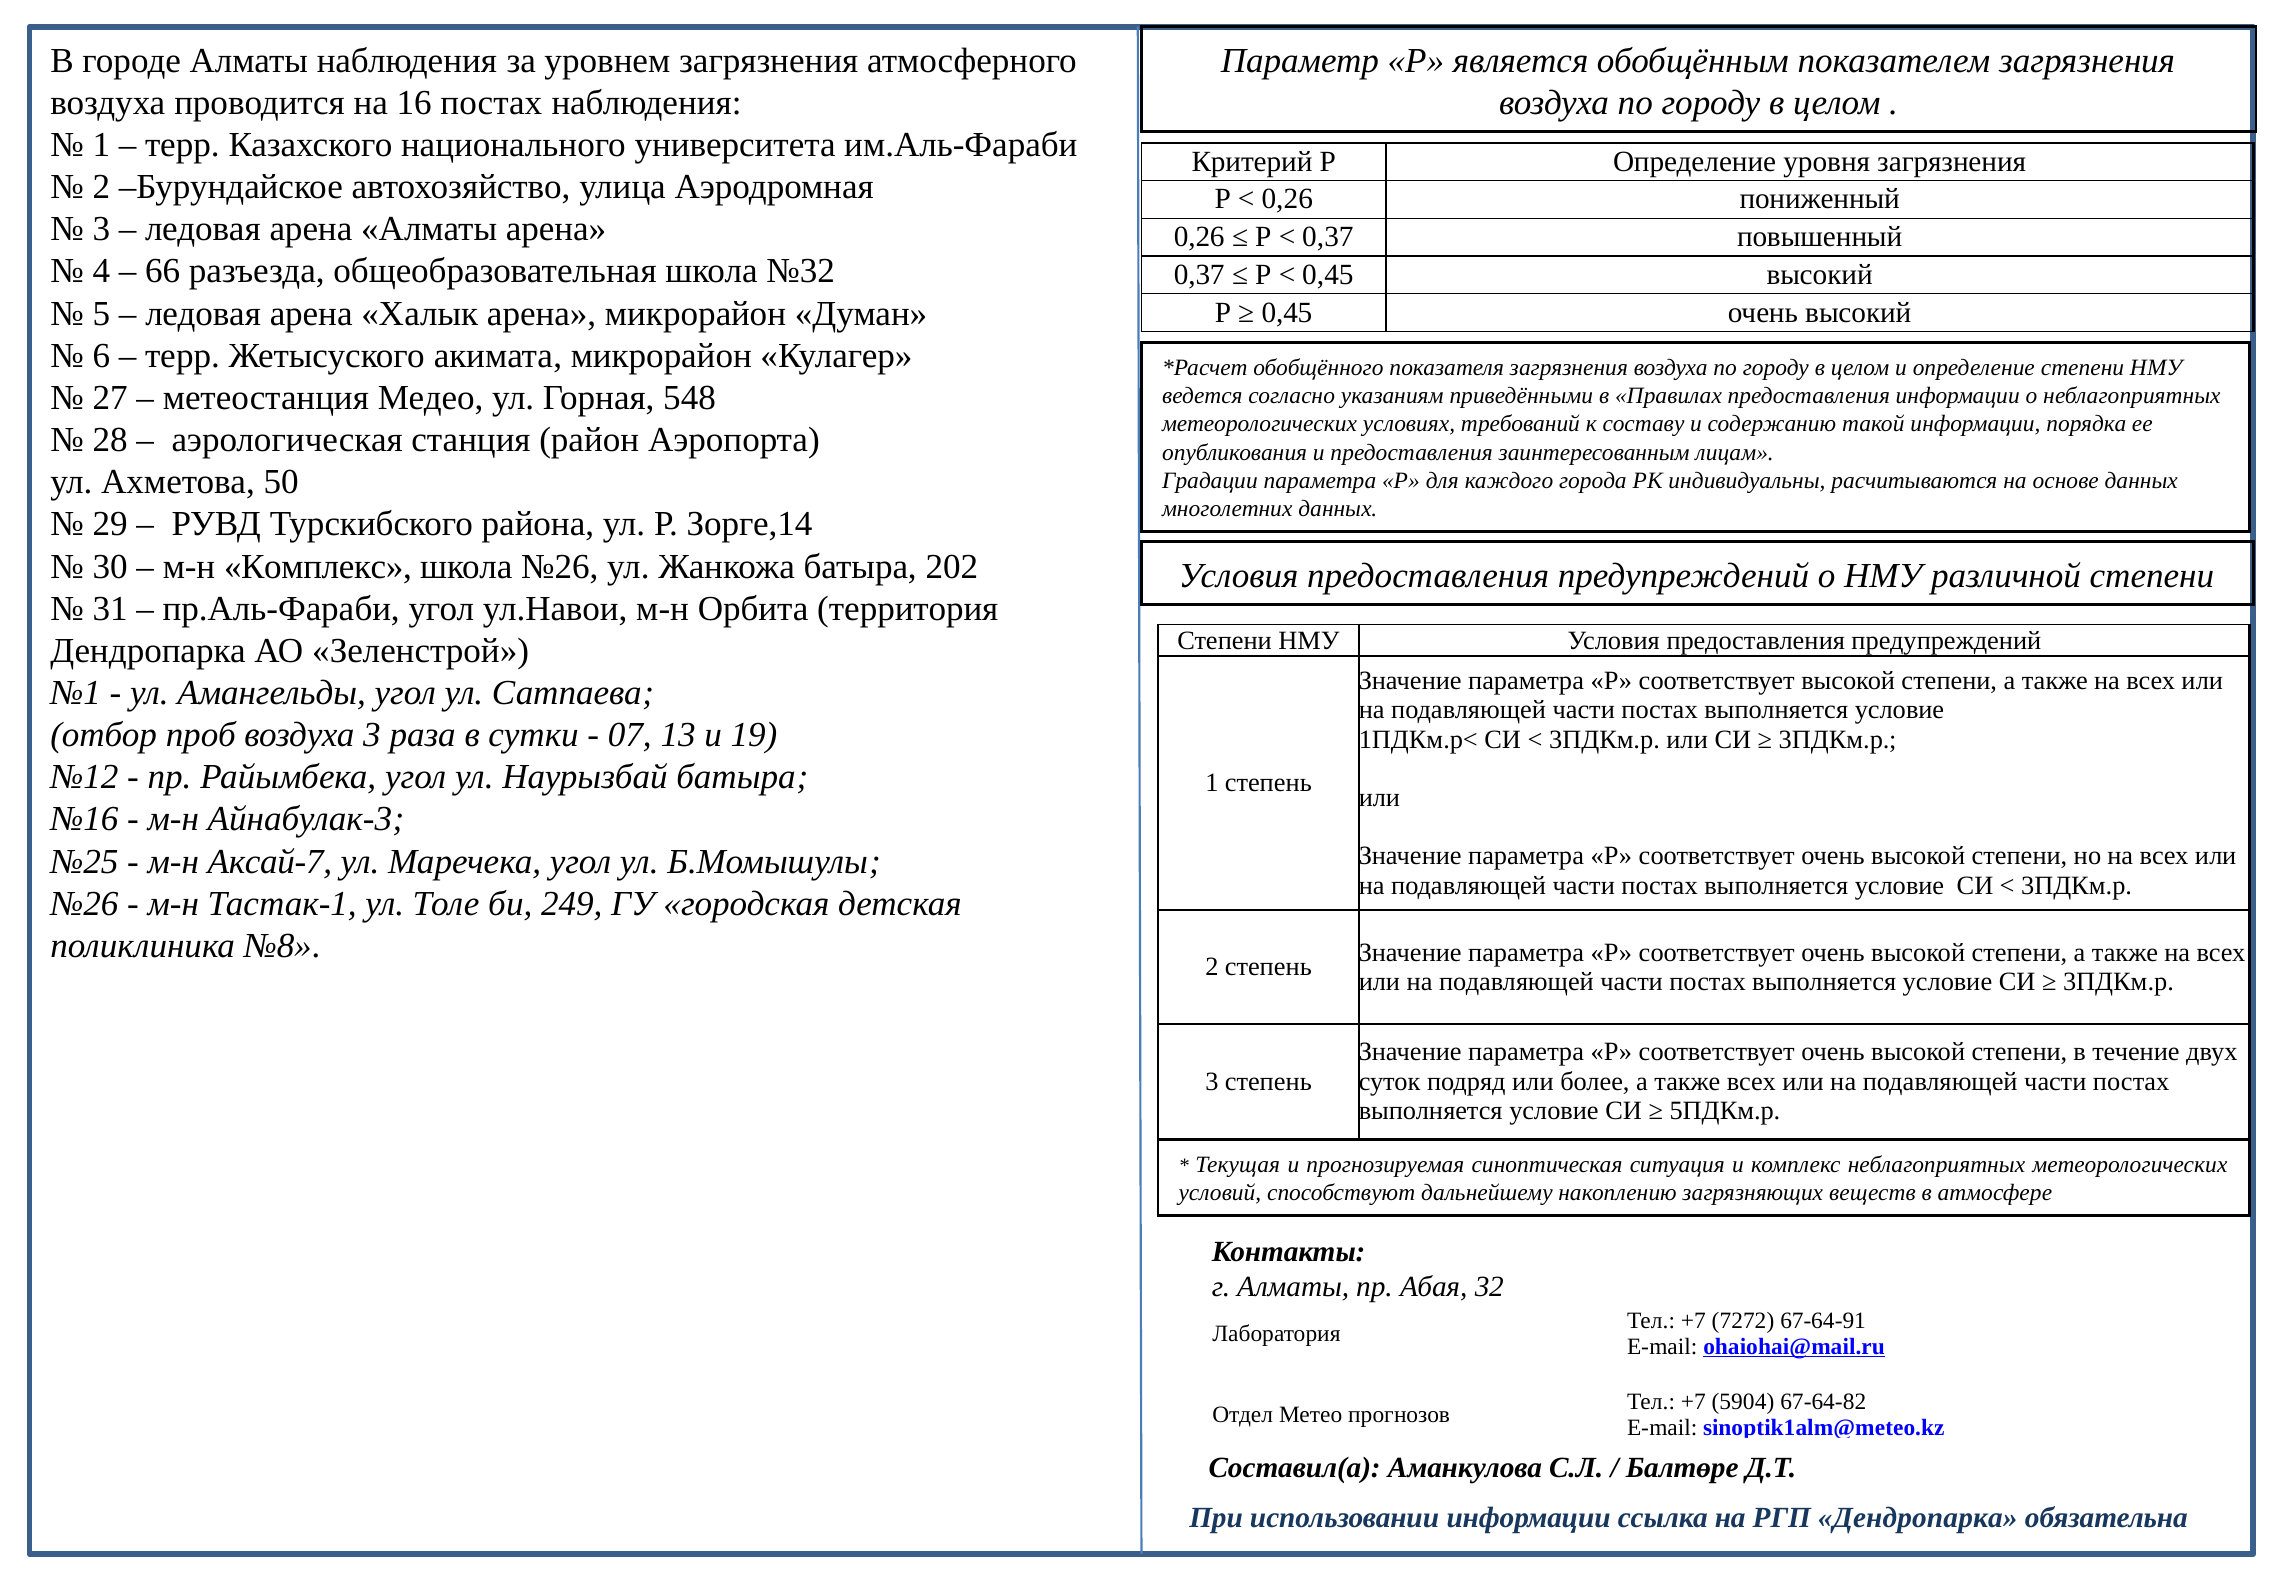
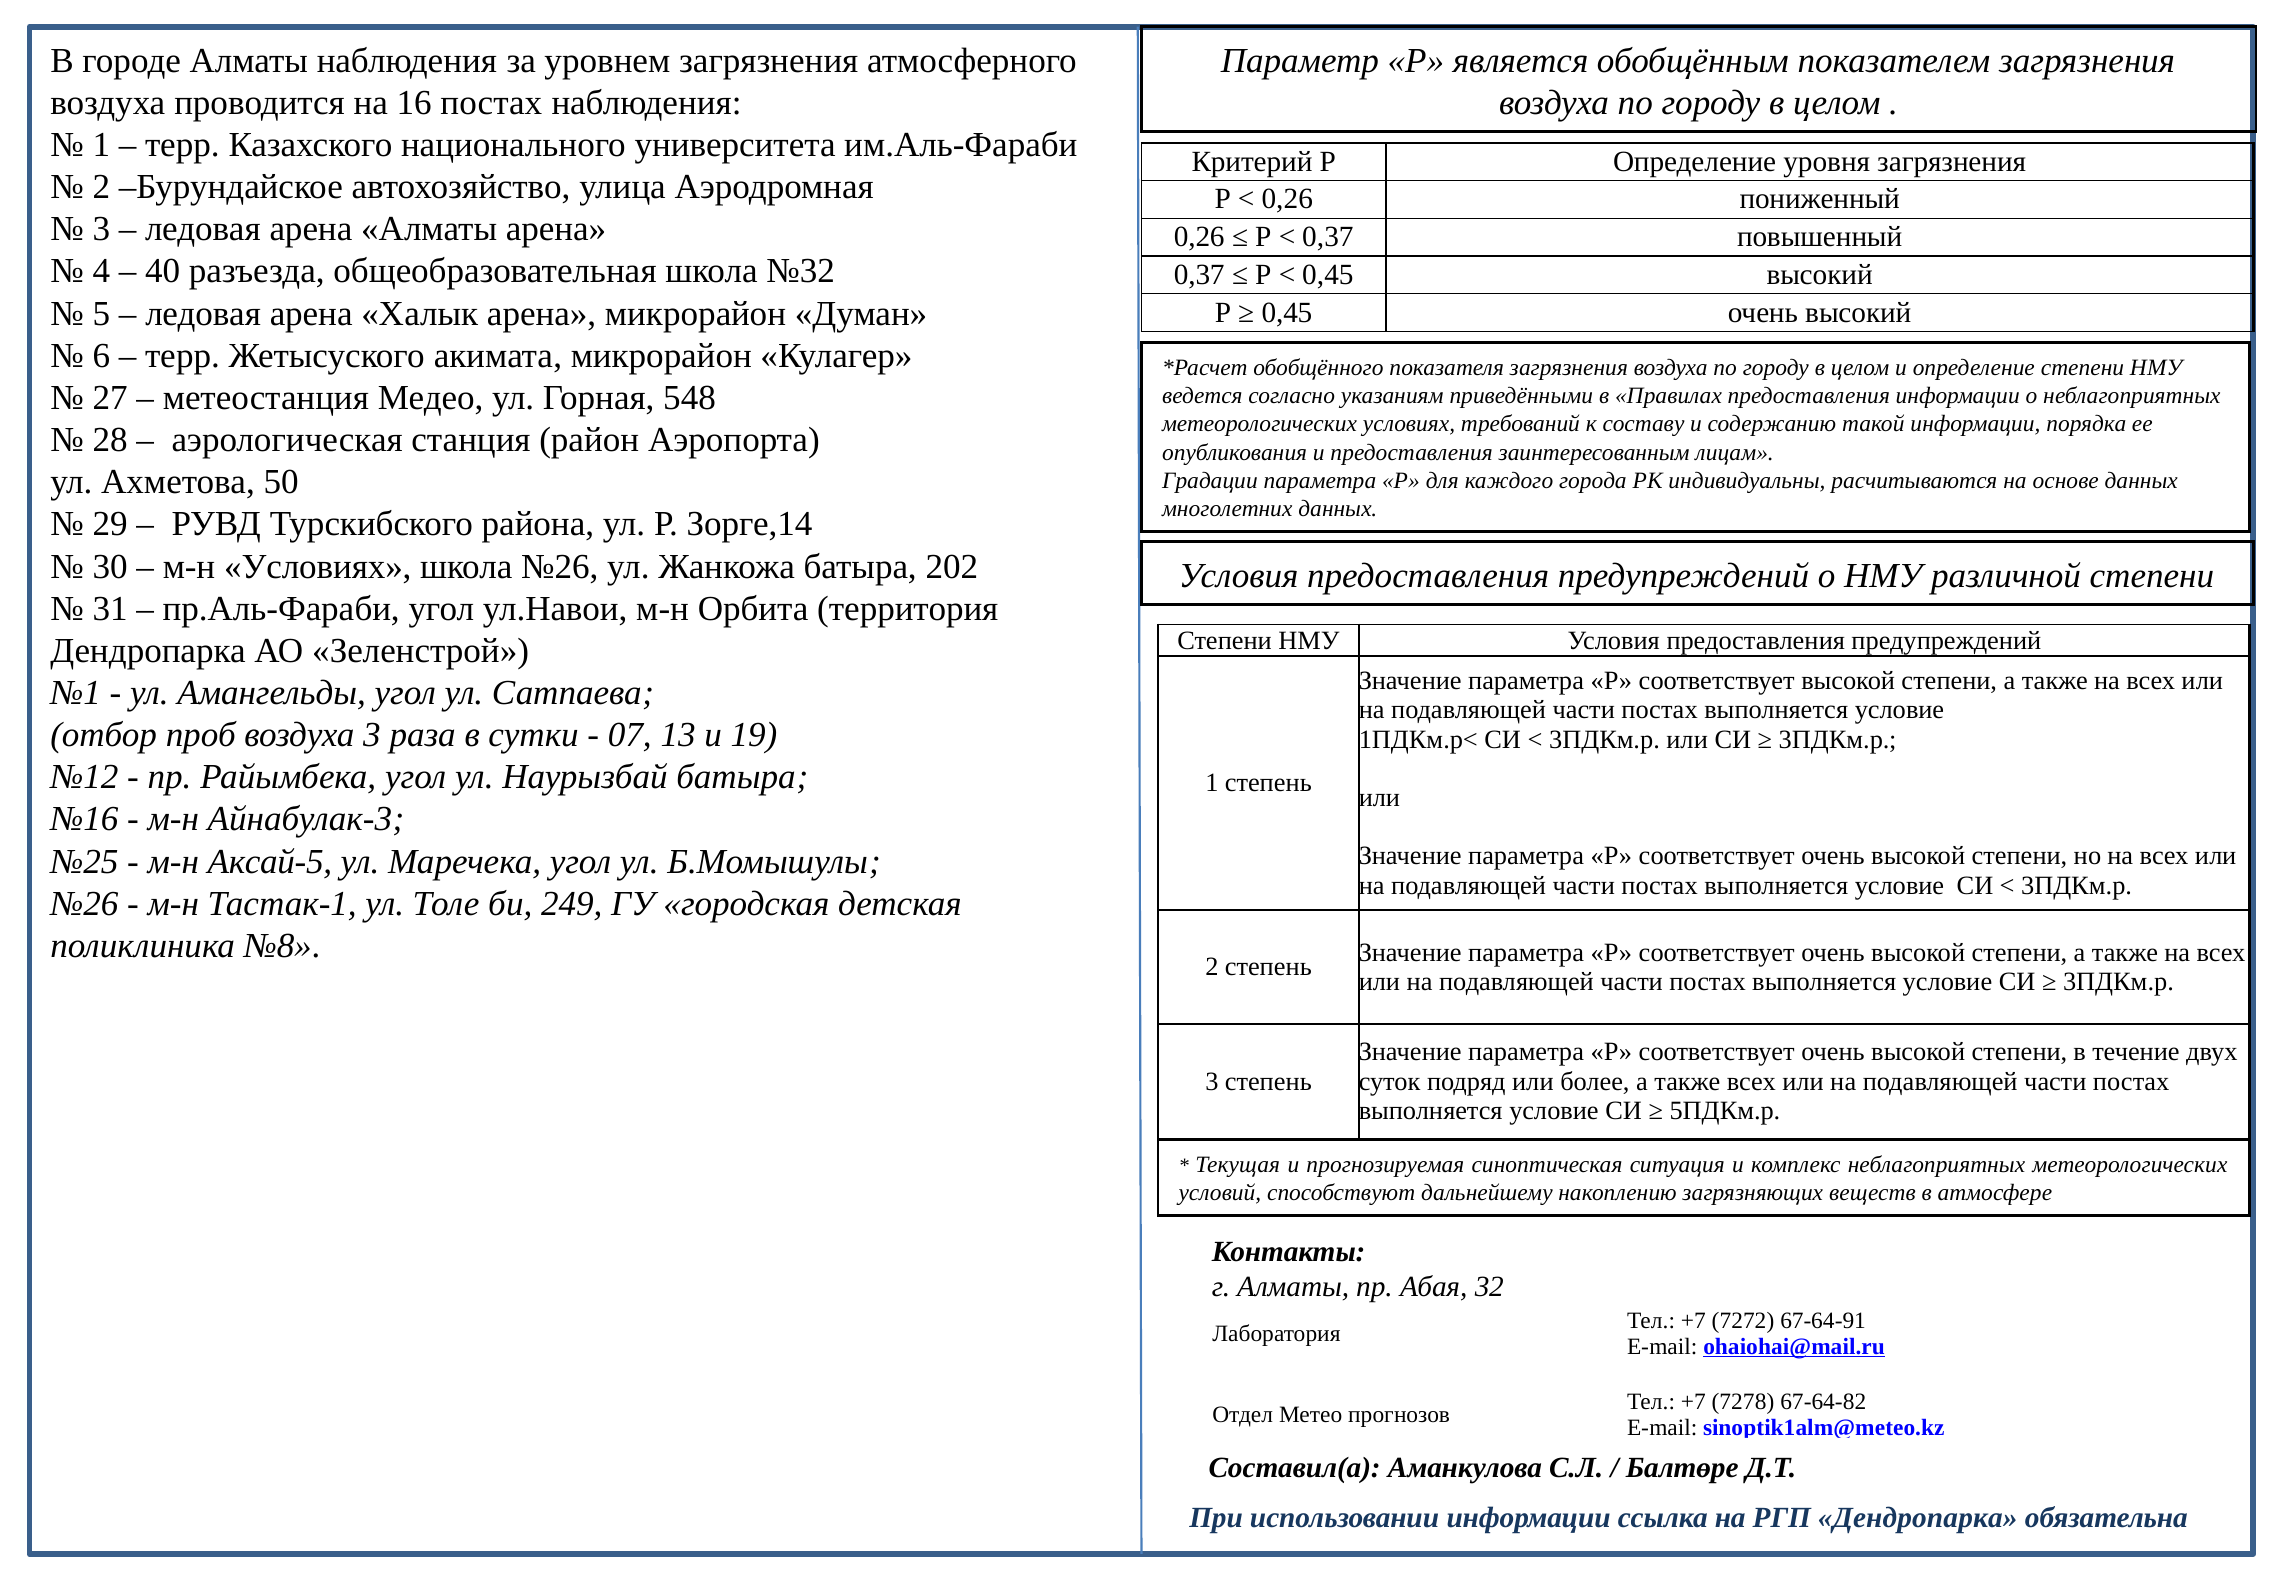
66: 66 -> 40 (163, 271)
м-н Комплекс: Комплекс -> Условиях (318, 566)
Аксай-7: Аксай-7 -> Аксай-5 (270, 861)
5904: 5904 -> 7278 (1743, 1402)
